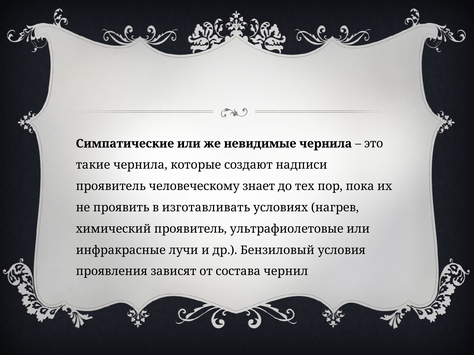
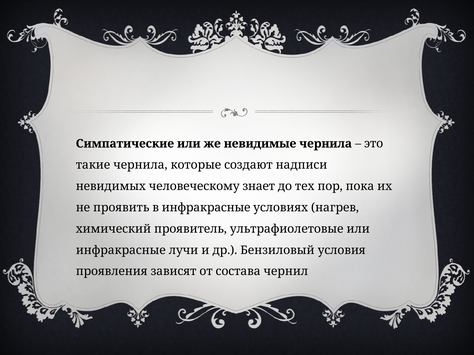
проявитель: проявитель -> невидимых (111, 186)
в изготавливать: изготавливать -> инфракрасные (206, 208)
